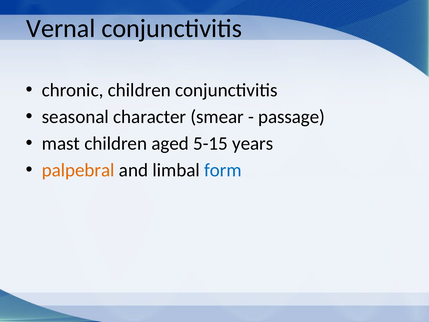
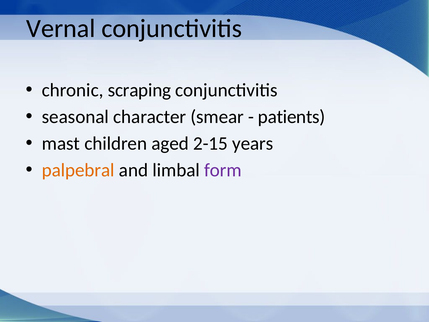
chronic children: children -> scraping (139, 90)
passage: passage -> patients (292, 117)
5-15: 5-15 -> 2-15 (211, 143)
form colour: blue -> purple (223, 170)
